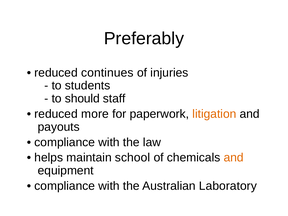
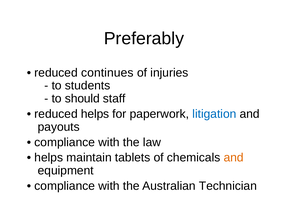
reduced more: more -> helps (95, 114)
litigation colour: orange -> blue (214, 114)
school: school -> tablets (133, 158)
Laboratory: Laboratory -> Technician (228, 186)
